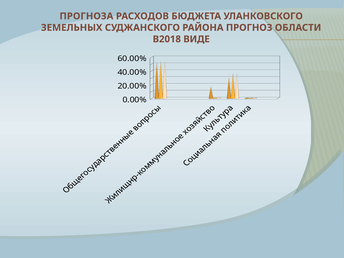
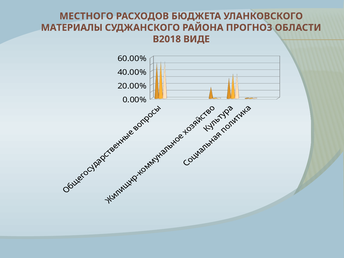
ПРОГНОЗА: ПРОГНОЗА -> МЕСТНОГО (86, 16)
ЗЕМЕЛЬНЫХ: ЗЕМЕЛЬНЫХ -> МАТЕРИАЛЫ (72, 28)
